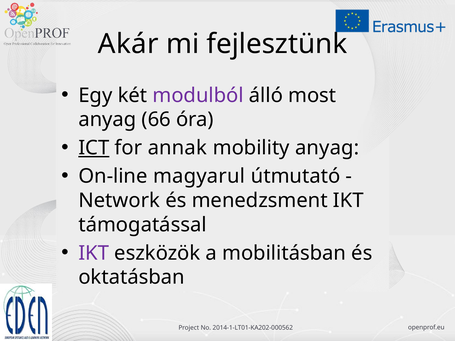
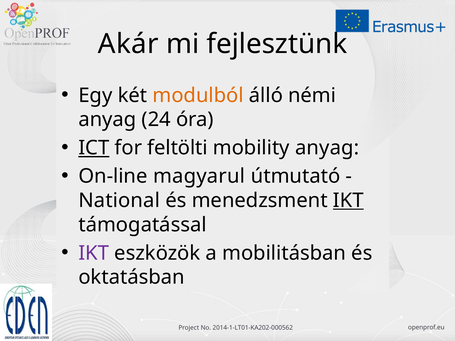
modulból colour: purple -> orange (198, 95)
most: most -> némi (312, 95)
66: 66 -> 24 (156, 120)
annak: annak -> feltölti (177, 148)
Network: Network -> National (119, 201)
IKT underline: none -> present (348, 201)
